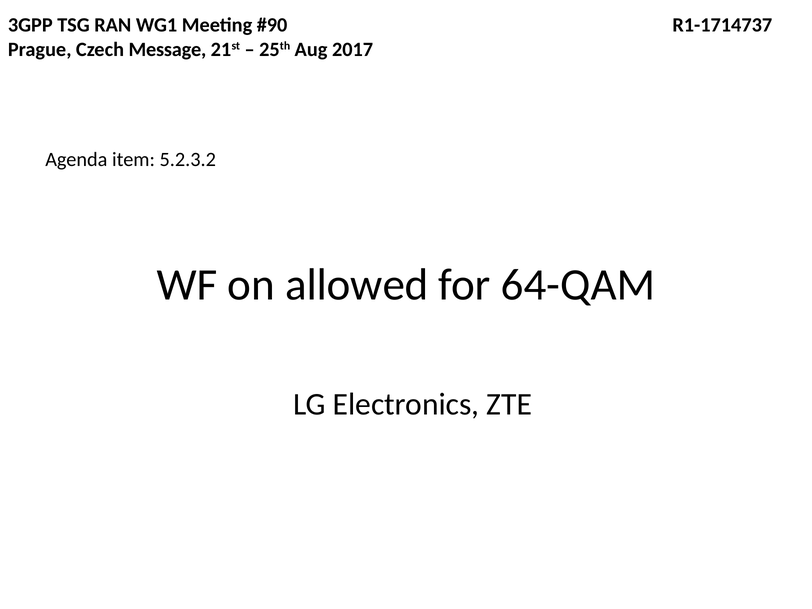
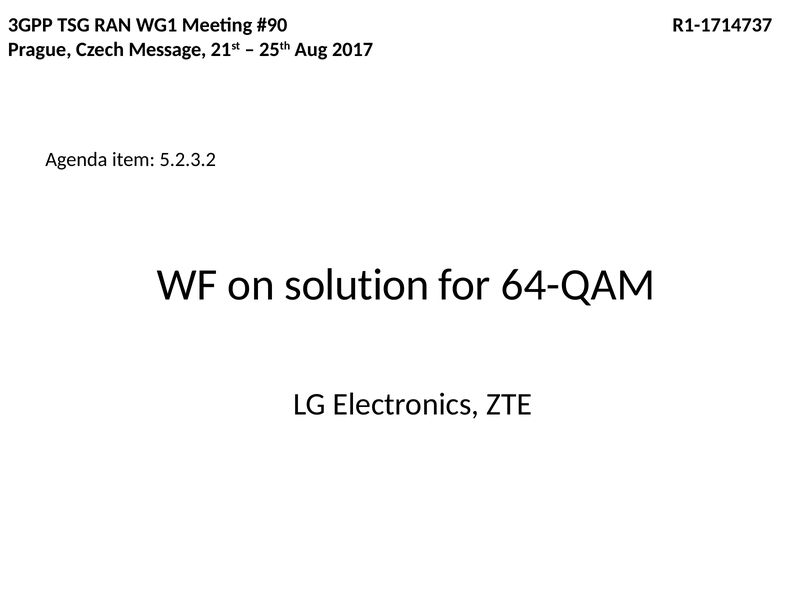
allowed: allowed -> solution (357, 285)
